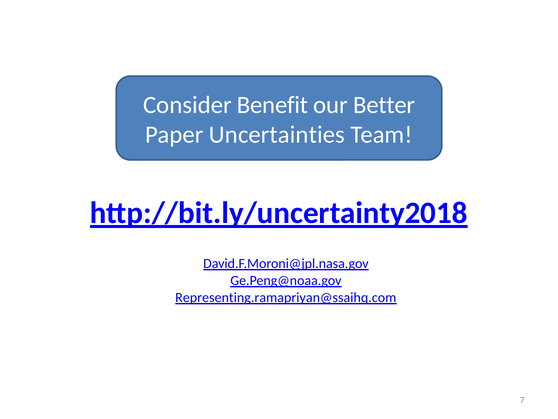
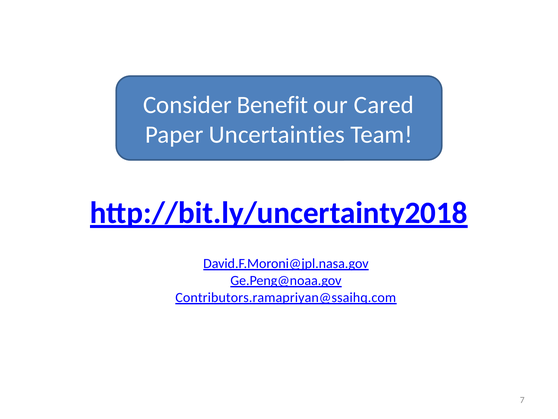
Better: Better -> Cared (384, 105)
Representing.ramapriyan@ssaihq.com: Representing.ramapriyan@ssaihq.com -> Contributors.ramapriyan@ssaihq.com (286, 297)
